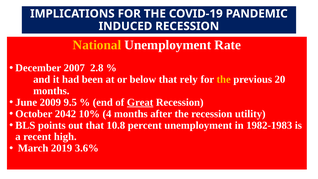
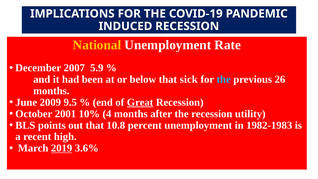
2.8: 2.8 -> 5.9 (97, 68)
rely: rely -> sick (189, 79)
the colour: yellow -> light blue (224, 79)
20: 20 -> 26 (280, 79)
2042: 2042 -> 2001 (65, 114)
2019 underline: none -> present (62, 148)
